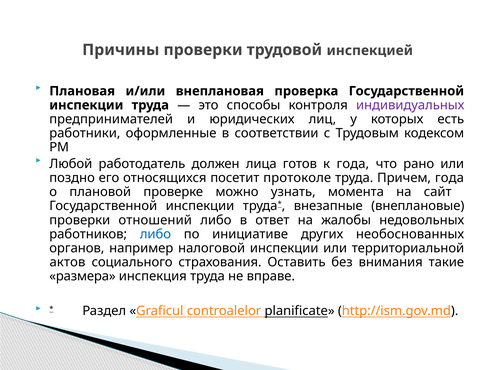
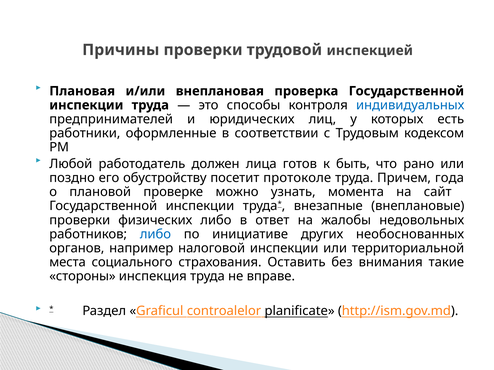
индивидуальных colour: purple -> blue (410, 105)
к года: года -> быть (353, 164)
относящихся: относящихся -> обустройству (165, 178)
отношений: отношений -> физических (155, 220)
актов: актов -> места (68, 263)
размера: размера -> стороны (82, 277)
